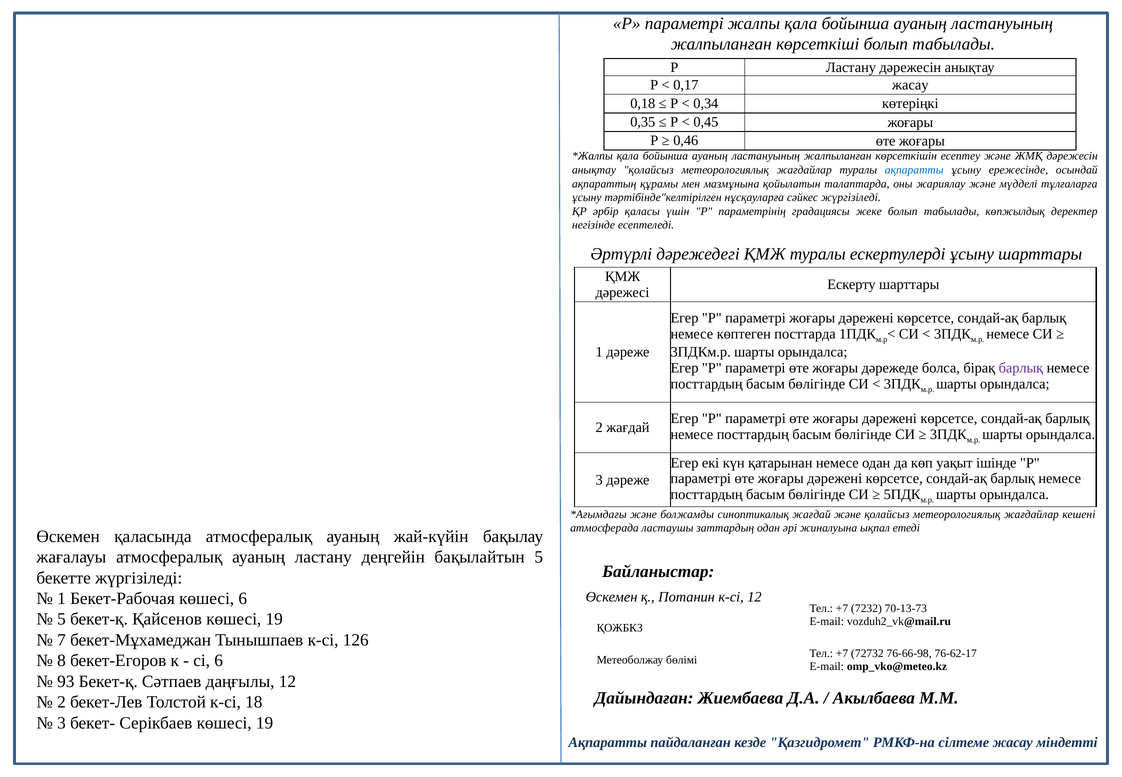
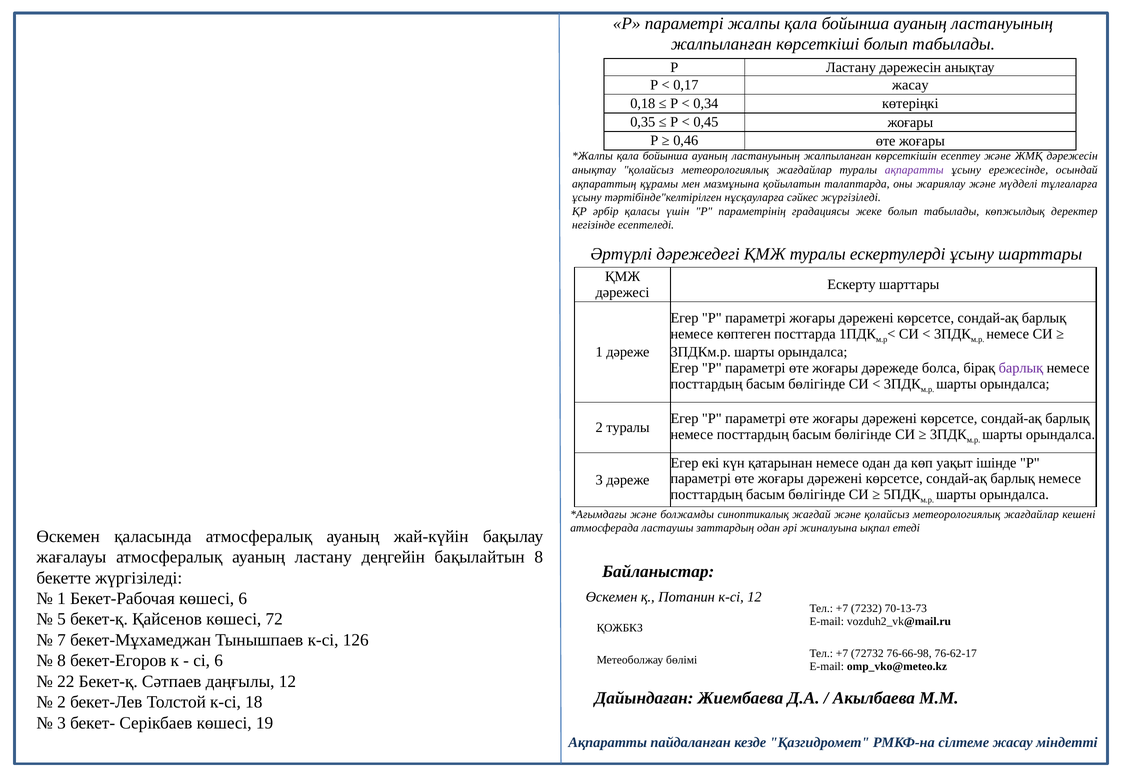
ақпаратты colour: blue -> purple (914, 170)
2 жағдай: жағдай -> туралы (628, 427)
бақылайтын 5: 5 -> 8 (539, 557)
Қайсенов көшесі 19: 19 -> 72 (274, 619)
93: 93 -> 22 (66, 681)
